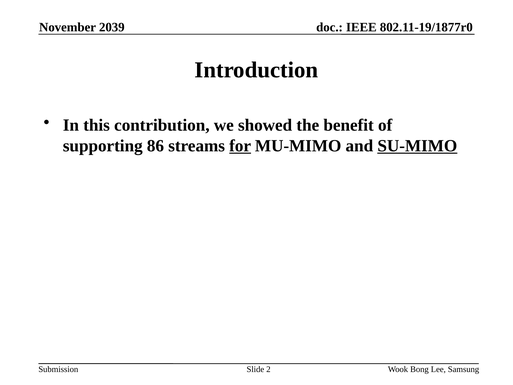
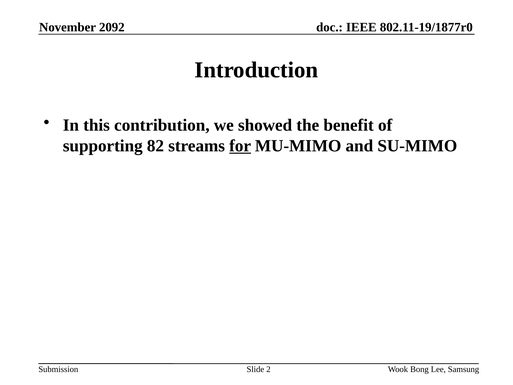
2039: 2039 -> 2092 (112, 27)
86: 86 -> 82 (155, 146)
SU-MIMO underline: present -> none (417, 146)
